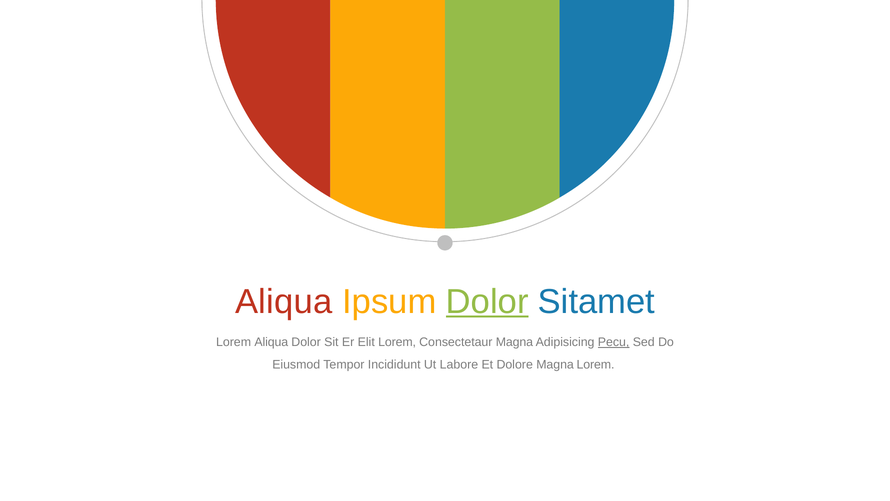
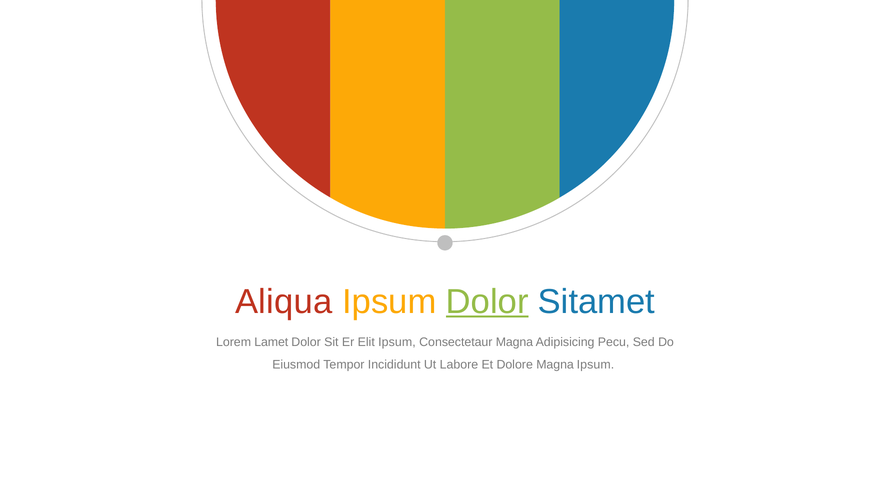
Lorem Aliqua: Aliqua -> Lamet (271, 342)
Elit Lorem: Lorem -> Ipsum (397, 342)
Pecu underline: present -> none (614, 342)
Magna Lorem: Lorem -> Ipsum (595, 364)
